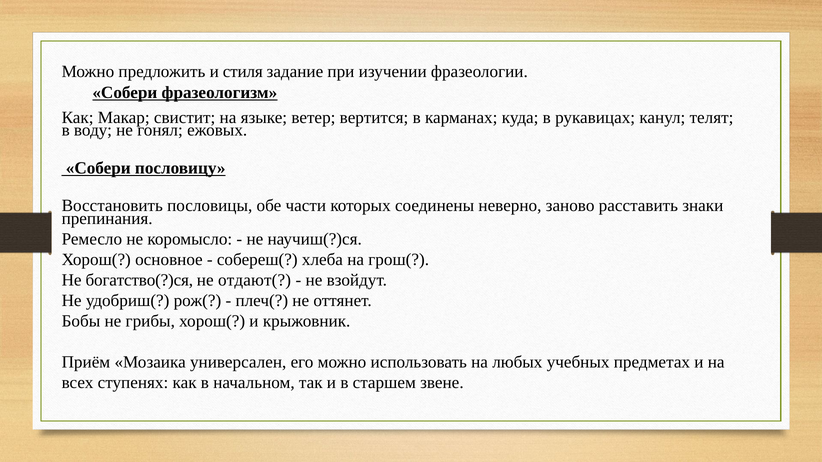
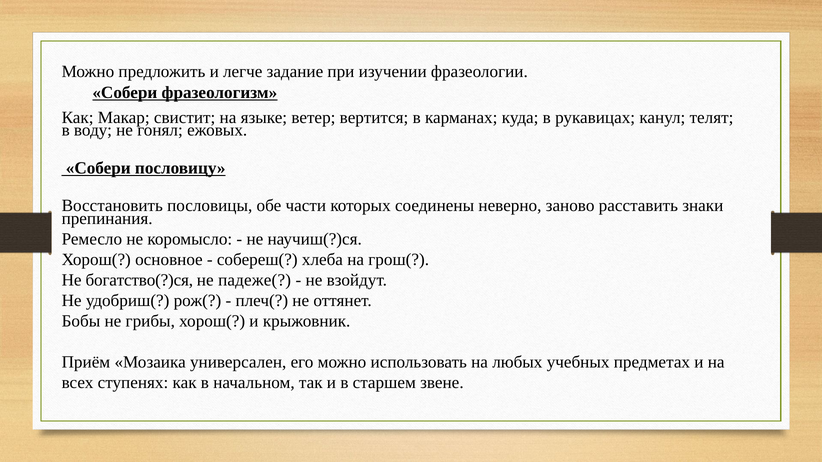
стиля: стиля -> легче (243, 71)
отдают(: отдают( -> падеже( (255, 280)
